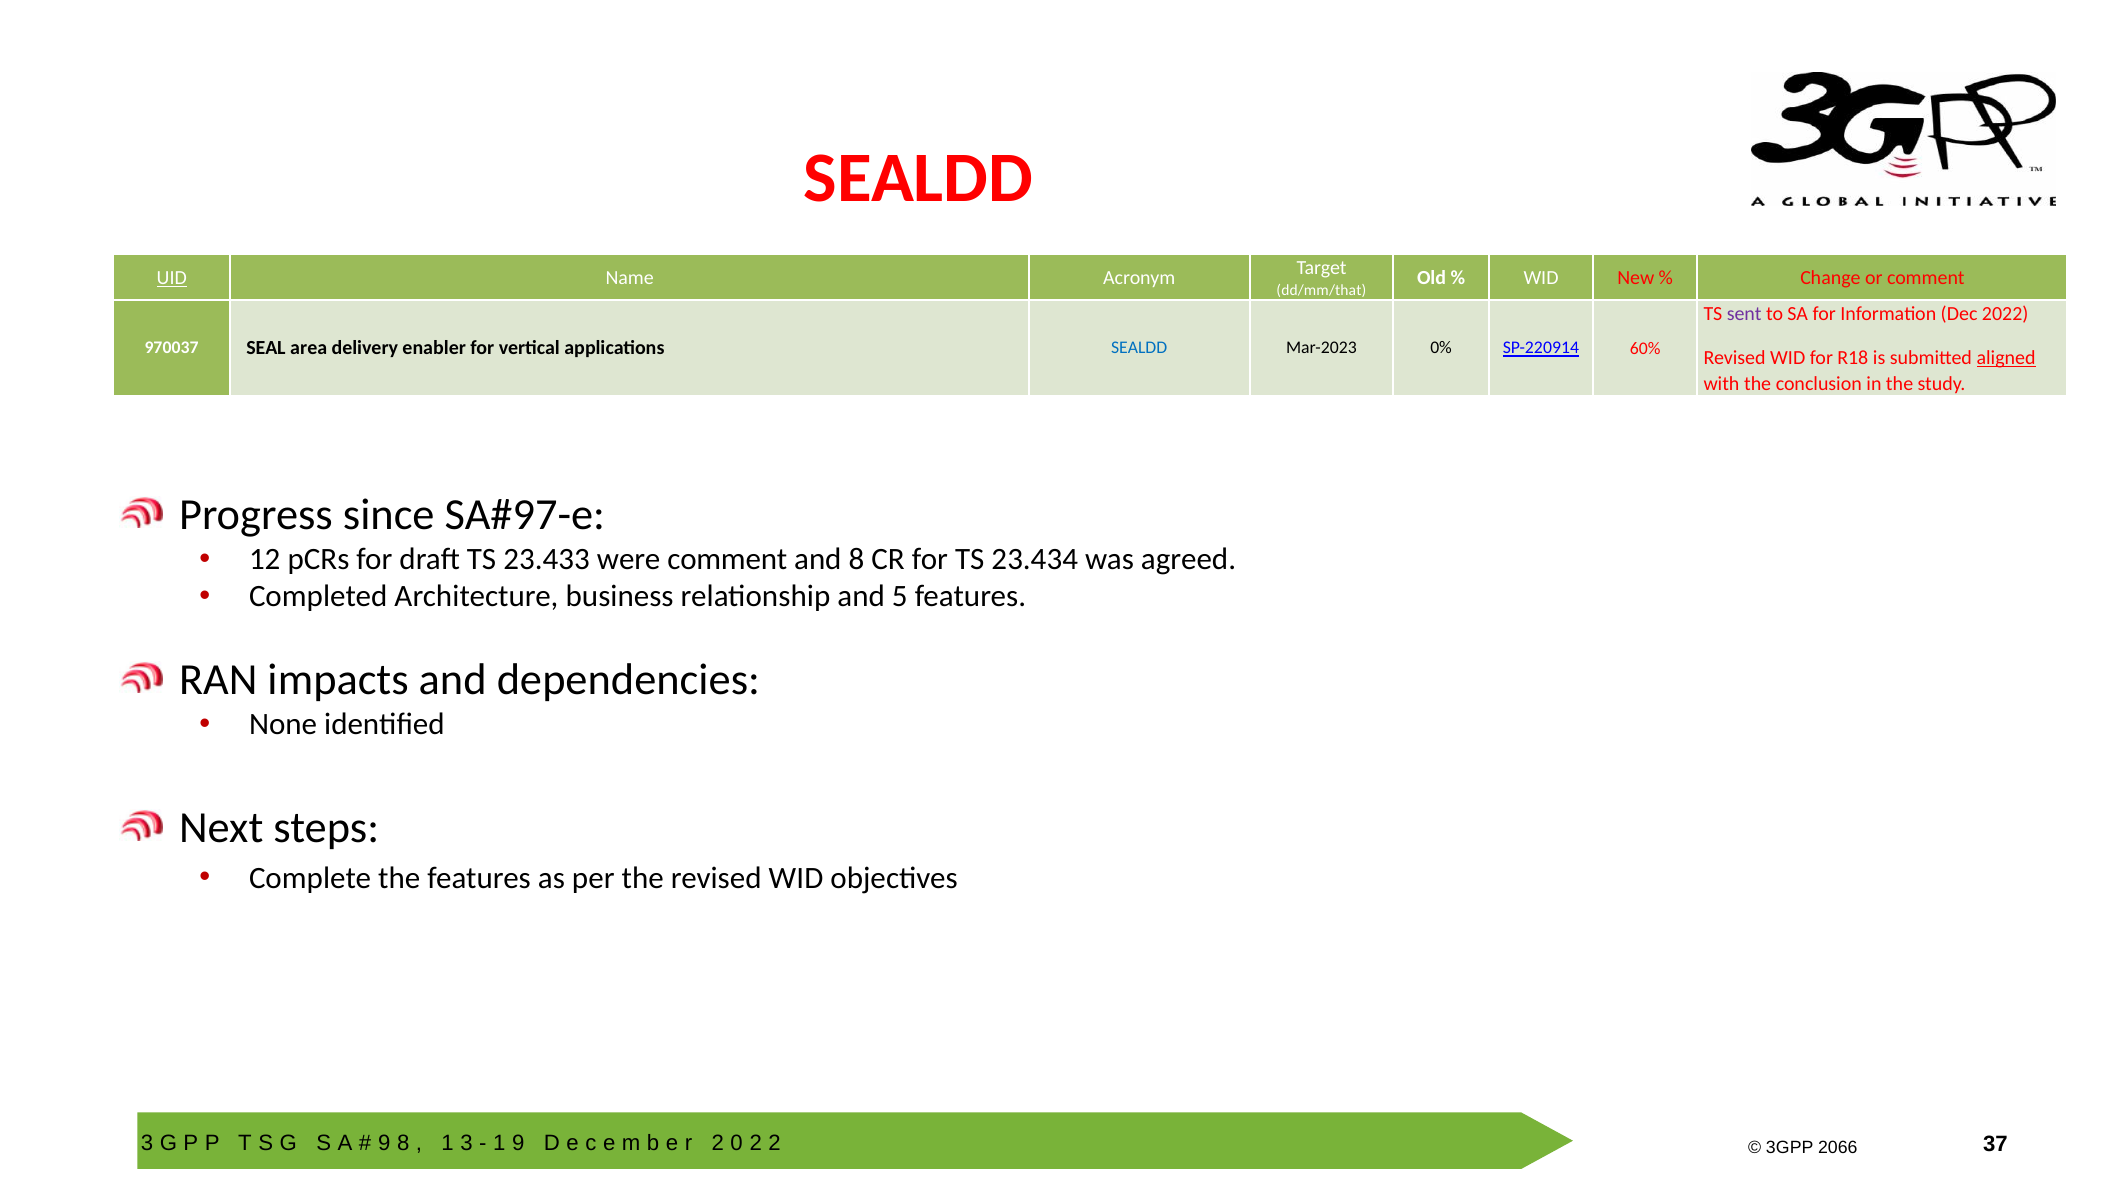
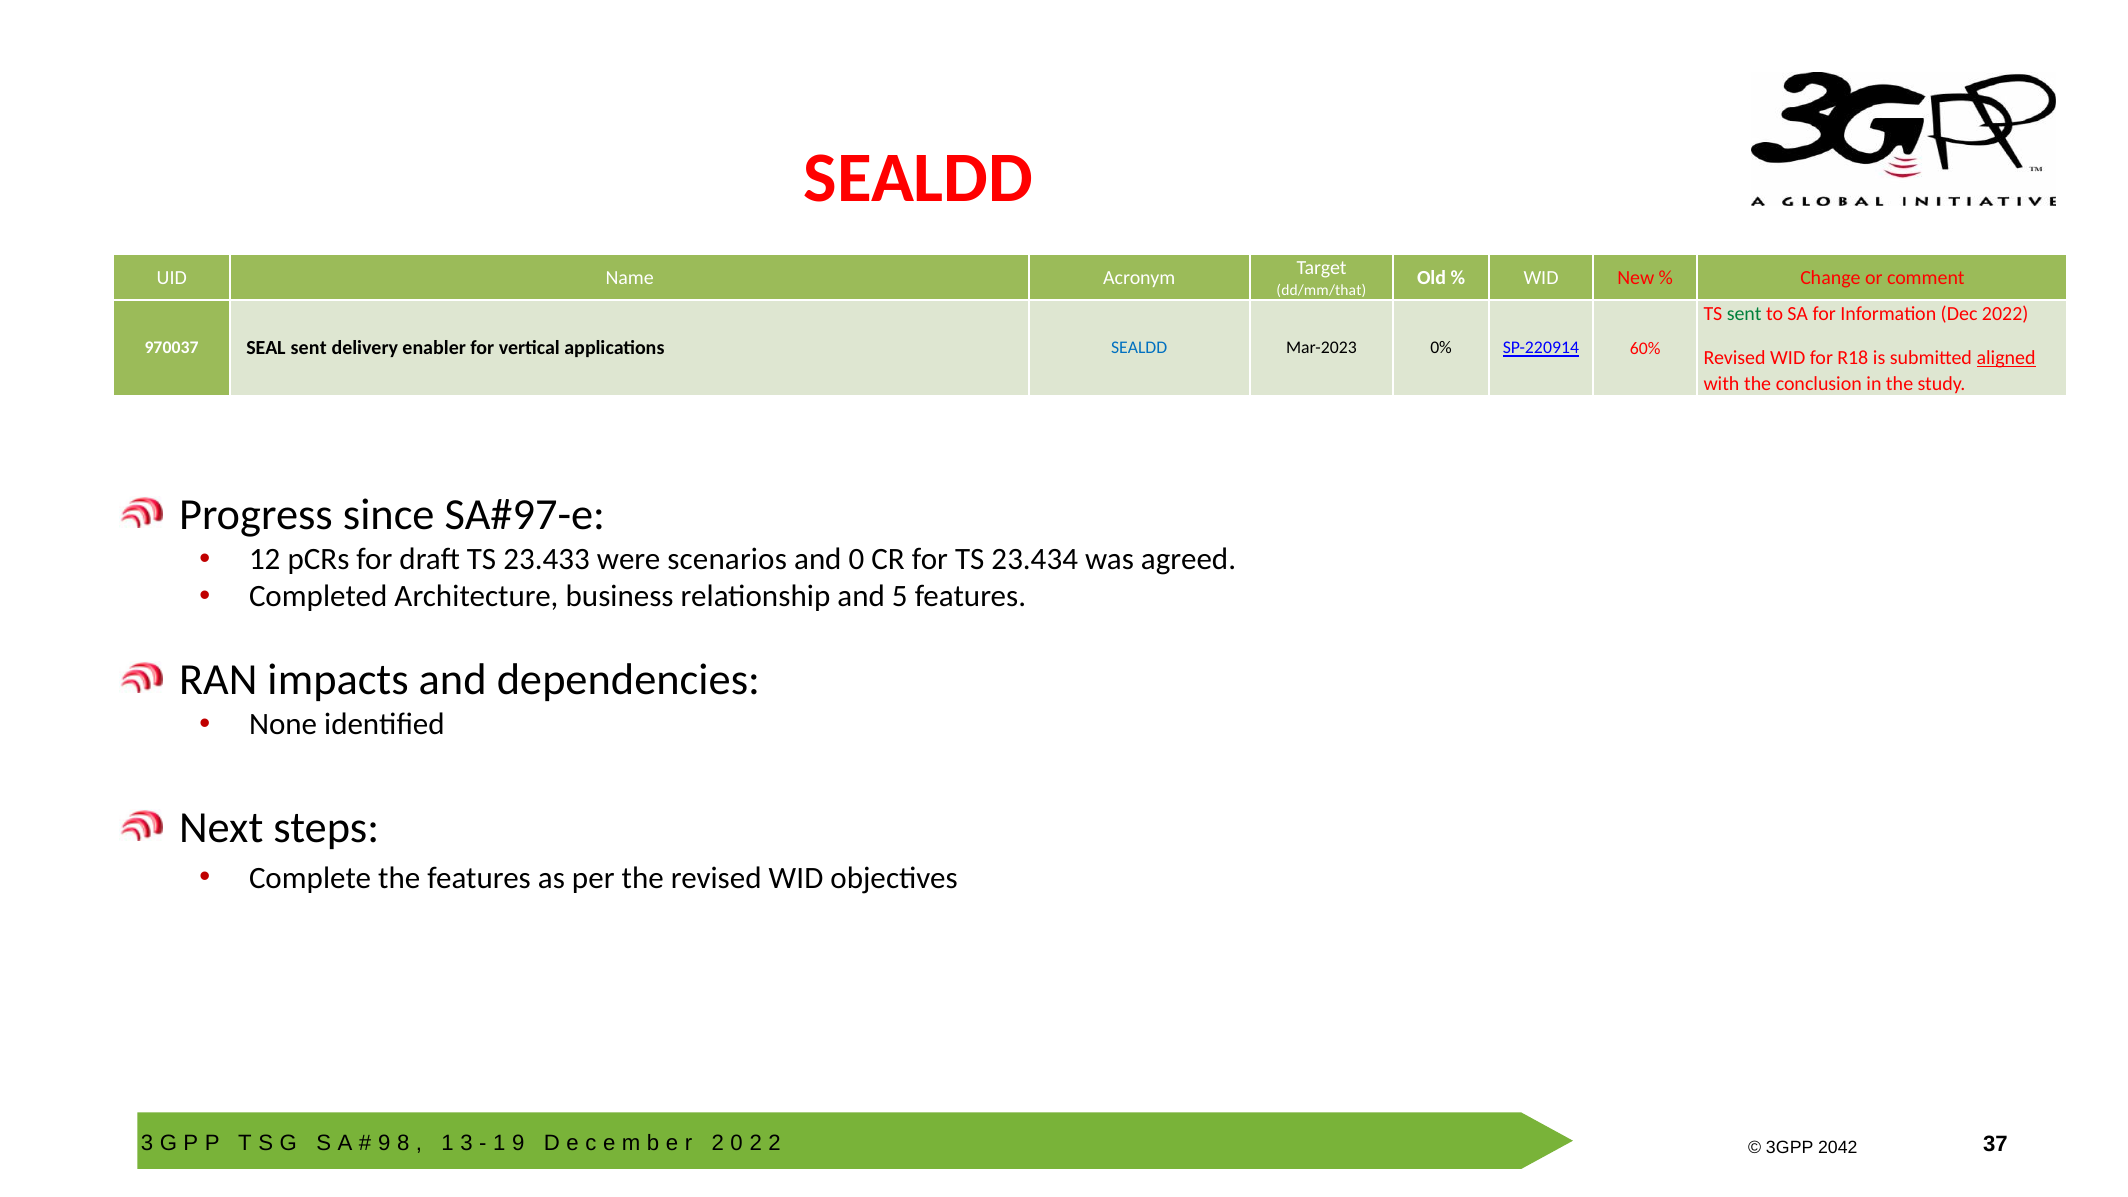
UID underline: present -> none (172, 278)
sent colour: purple -> green (1744, 314)
SEAL area: area -> sent (309, 348)
were comment: comment -> scenarios (727, 559)
and 8: 8 -> 0 (856, 559)
2066: 2066 -> 2042 (1838, 1148)
